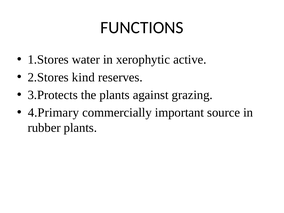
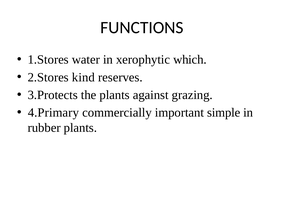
active: active -> which (190, 60)
source: source -> simple (224, 113)
